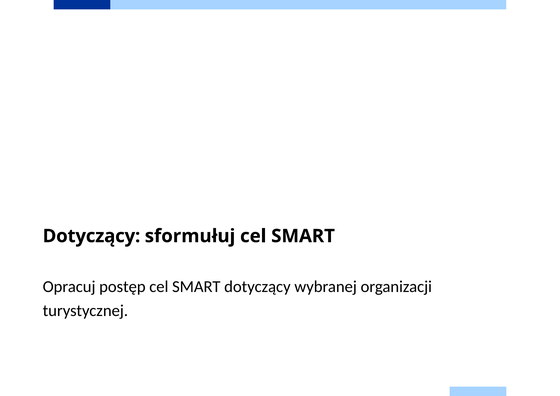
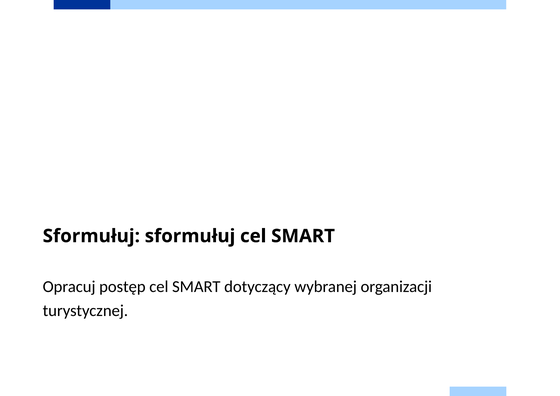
Dotyczący: Dotyczący -> Sformułuj (91, 236)
